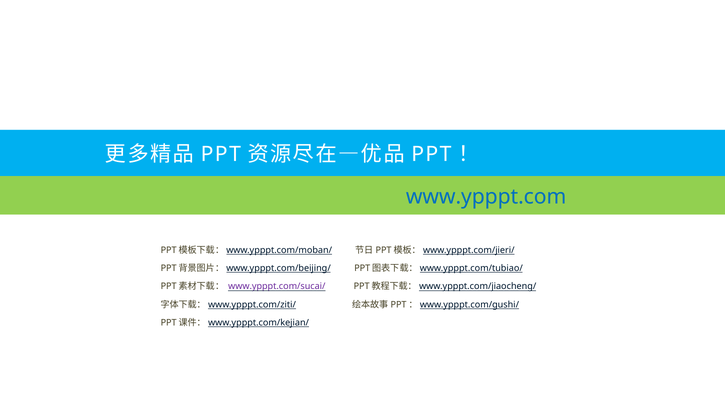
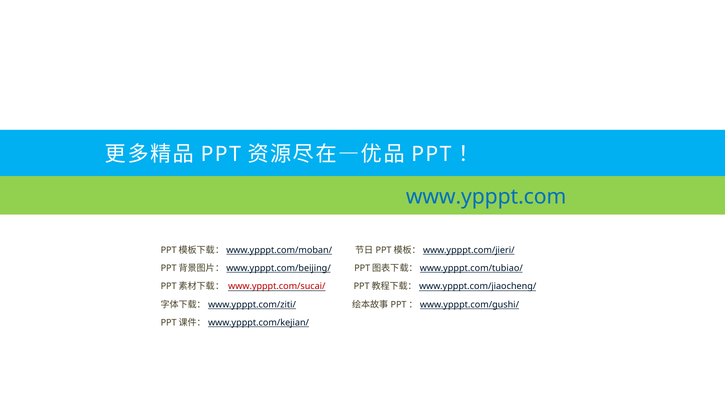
www.ypppt.com/sucai/ colour: purple -> red (277, 286)
